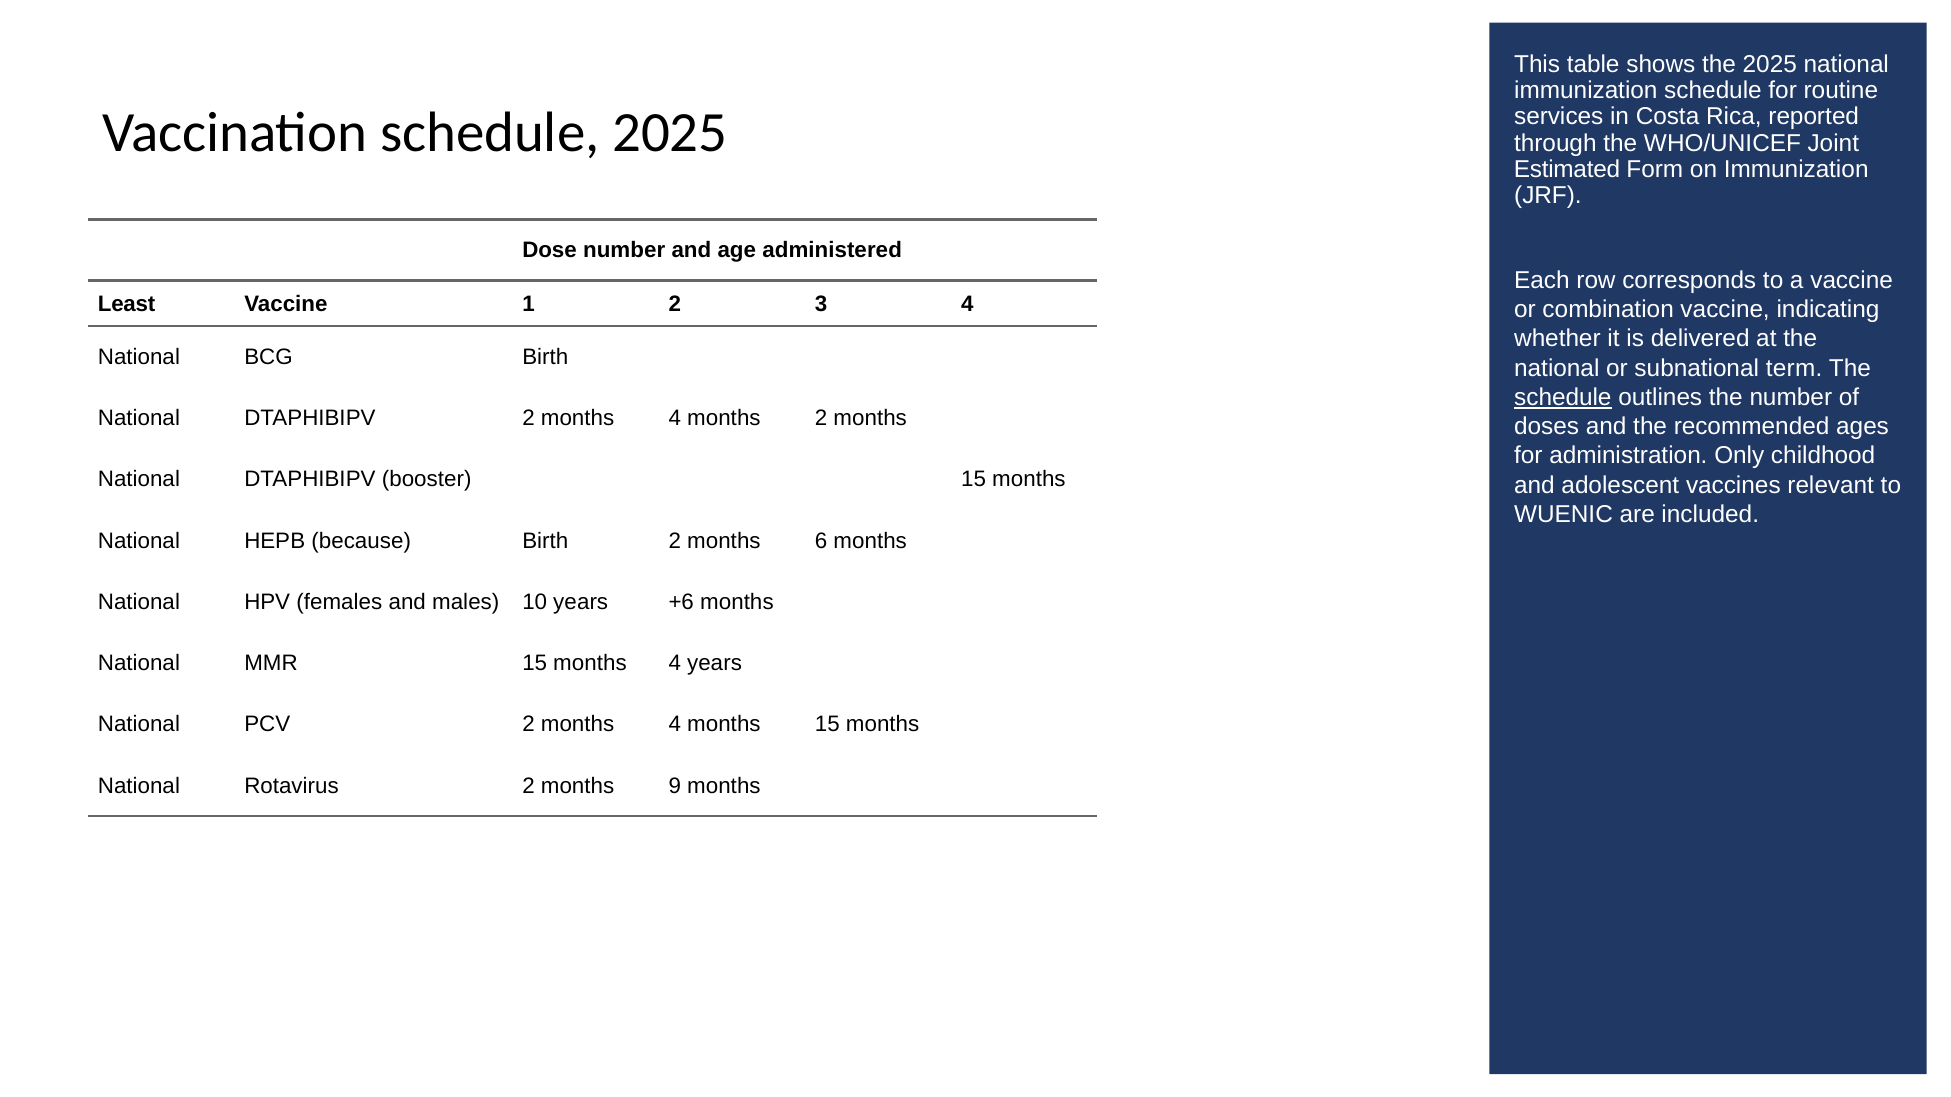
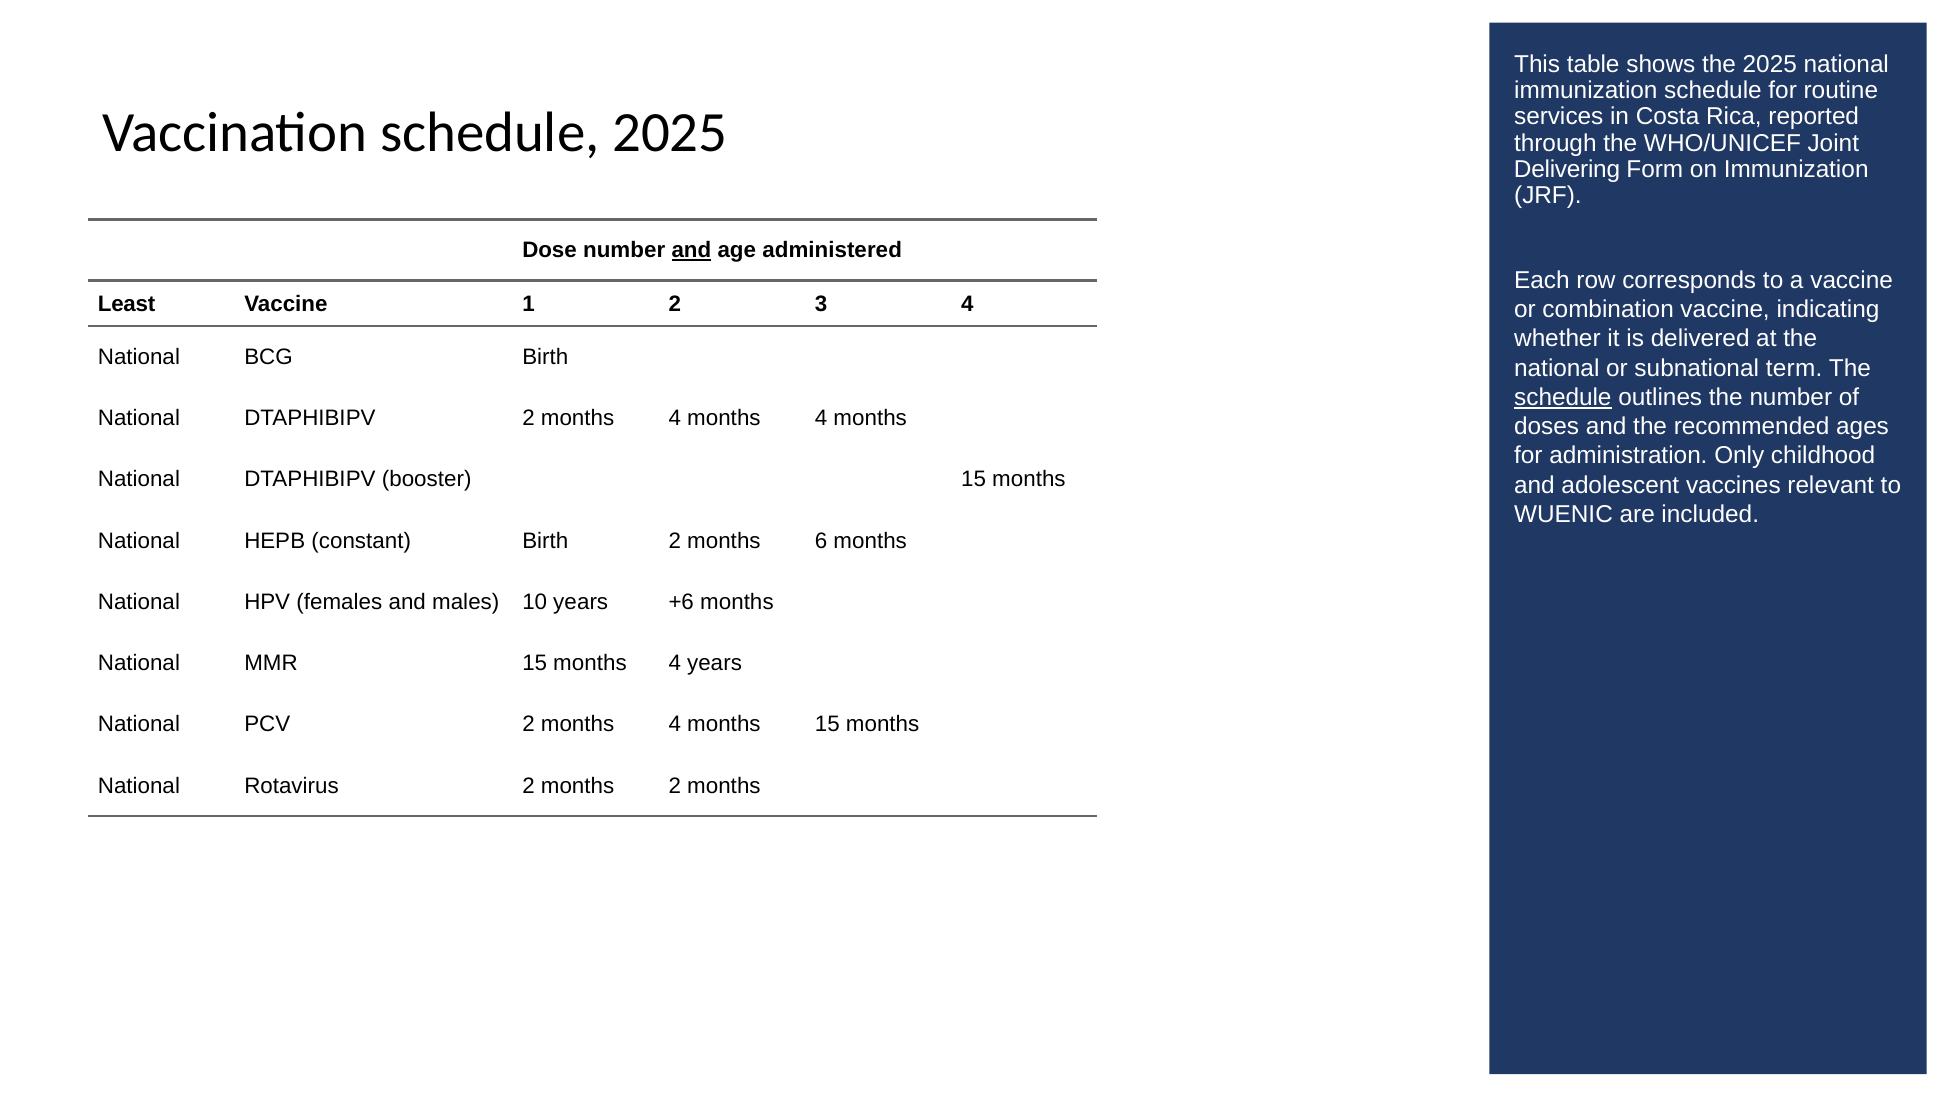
Estimated: Estimated -> Delivering (1567, 169)
and underline: none -> present (691, 251)
4 months 2: 2 -> 4 (821, 418)
because: because -> constant (361, 541)
months 9: 9 -> 2 (675, 786)
